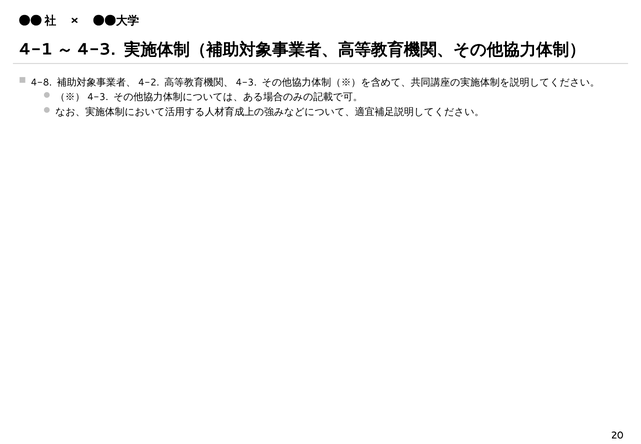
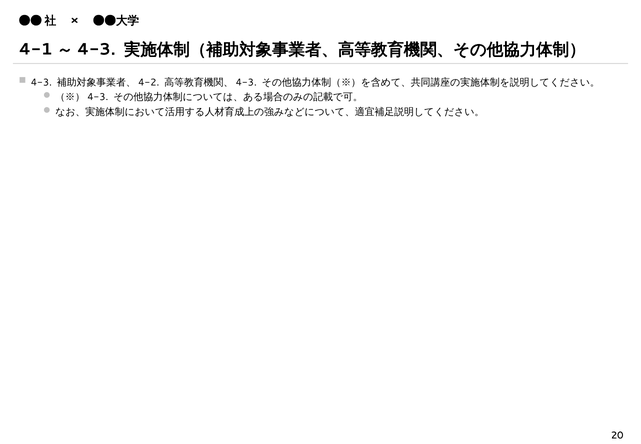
4-8: 4-8 -> 4-3 (41, 82)
